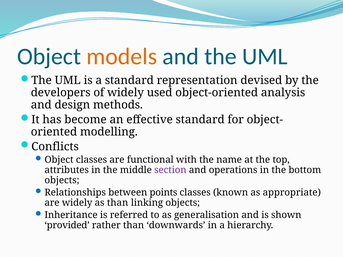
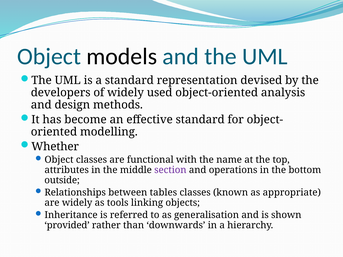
models colour: orange -> black (122, 57)
Conflicts: Conflicts -> Whether (55, 147)
objects: objects -> outside (62, 180)
points: points -> tables (163, 193)
as than: than -> tools (118, 203)
